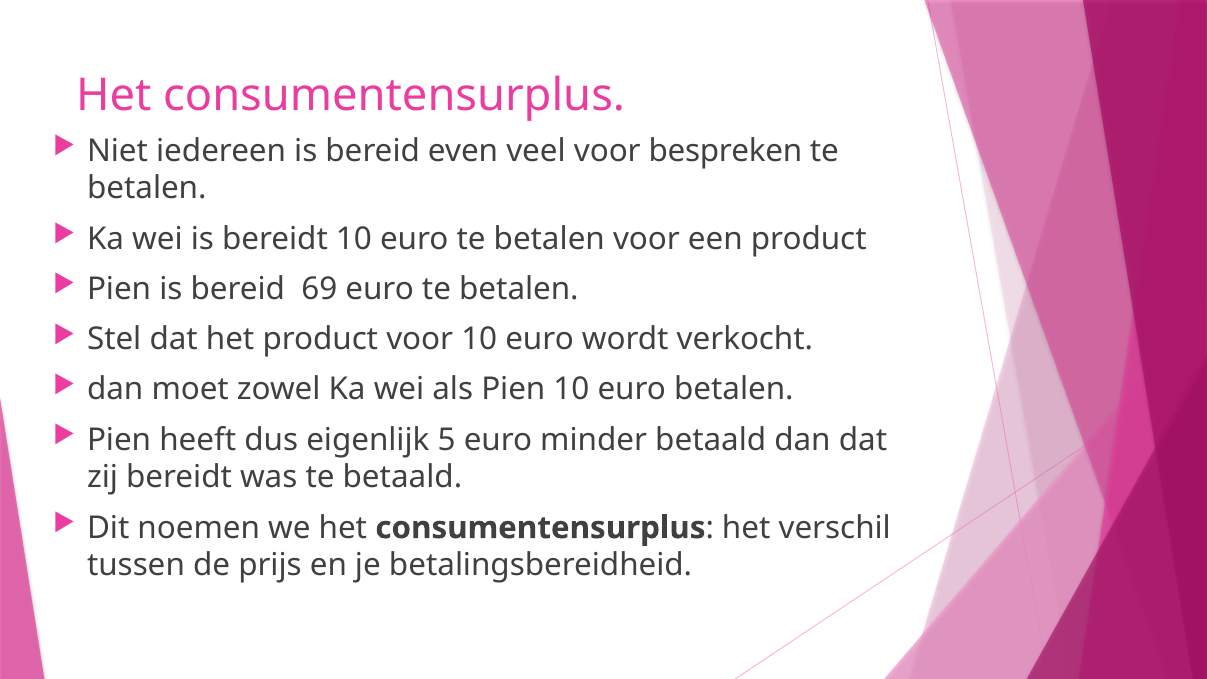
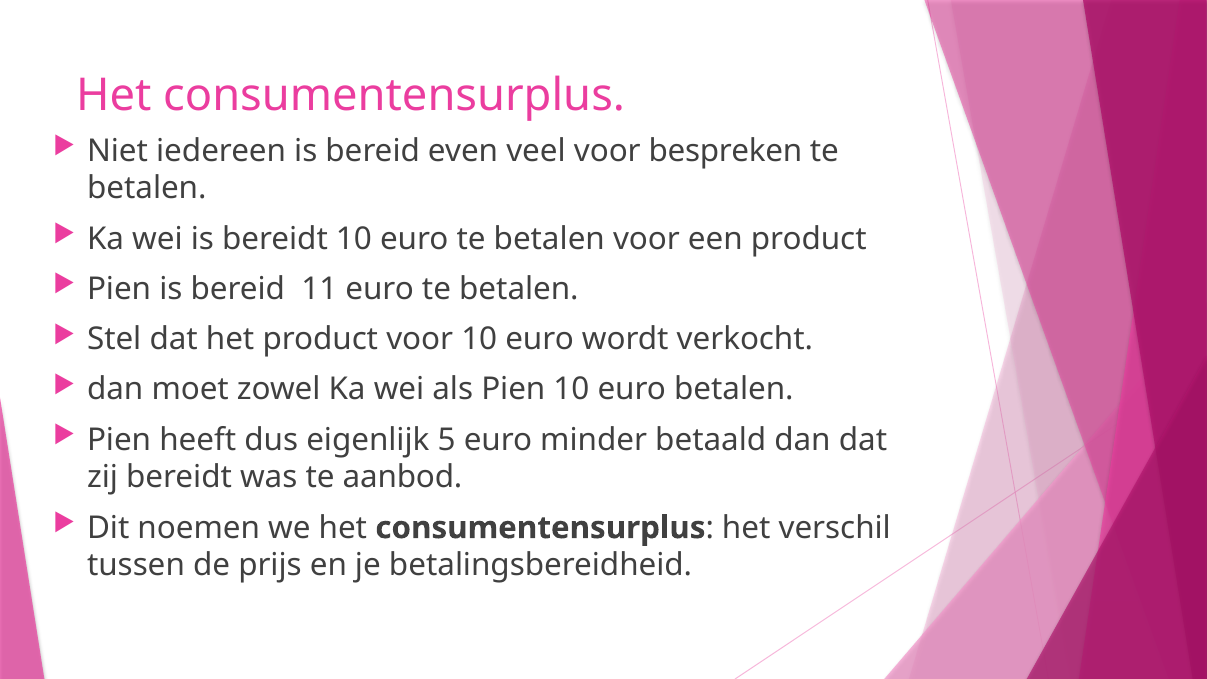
69: 69 -> 11 (319, 289)
te betaald: betaald -> aanbod (402, 477)
